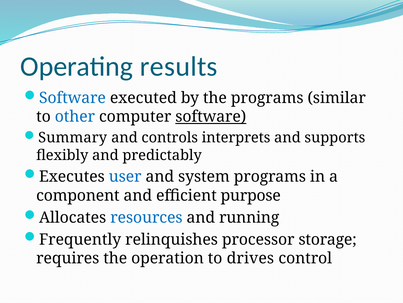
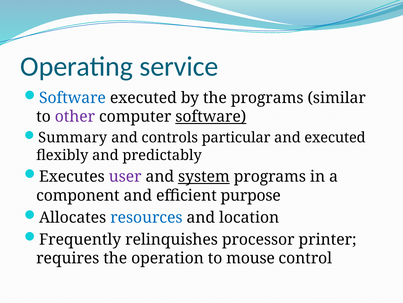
results: results -> service (179, 67)
other colour: blue -> purple (75, 117)
interprets: interprets -> particular (236, 138)
and supports: supports -> executed (335, 138)
user colour: blue -> purple (125, 176)
system underline: none -> present (204, 176)
running: running -> location (249, 217)
storage: storage -> printer (328, 239)
drives: drives -> mouse (251, 258)
